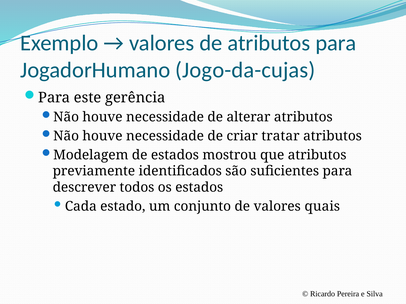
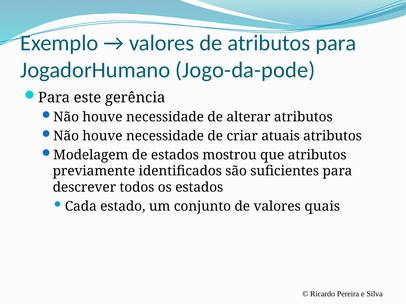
Jogo-da-cujas: Jogo-da-cujas -> Jogo-da-pode (245, 70)
tratar: tratar -> atuais (281, 136)
